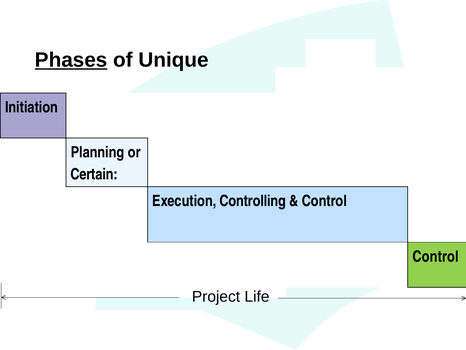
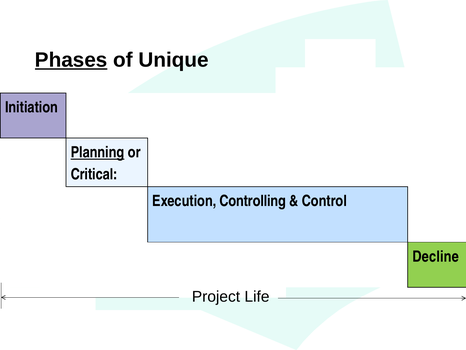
Planning underline: none -> present (98, 152)
Certain: Certain -> Critical (94, 174)
Control: Control -> Decline (436, 256)
